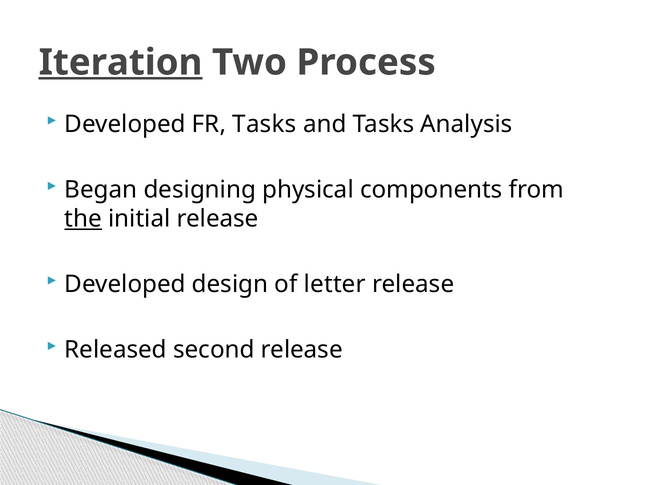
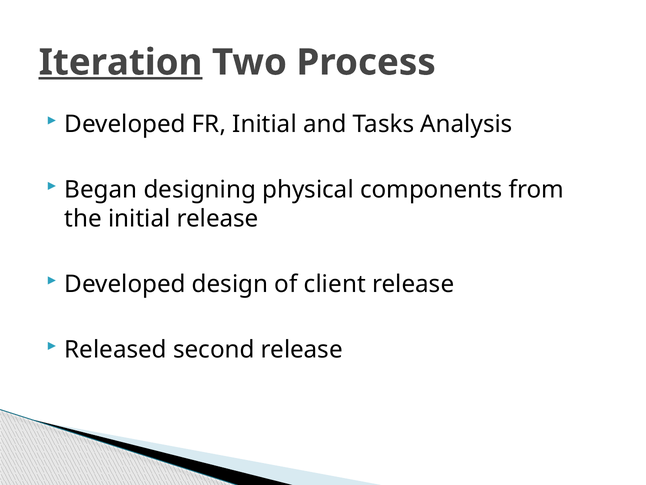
FR Tasks: Tasks -> Initial (265, 124)
the underline: present -> none (83, 219)
letter: letter -> client (335, 284)
